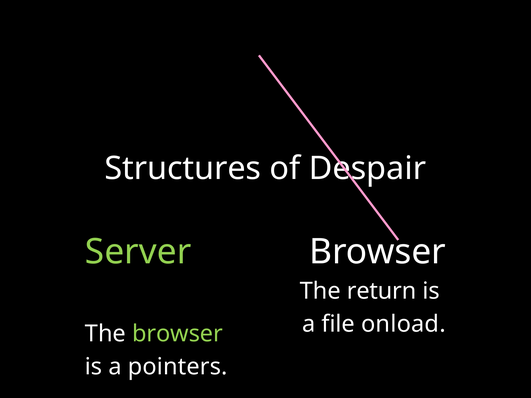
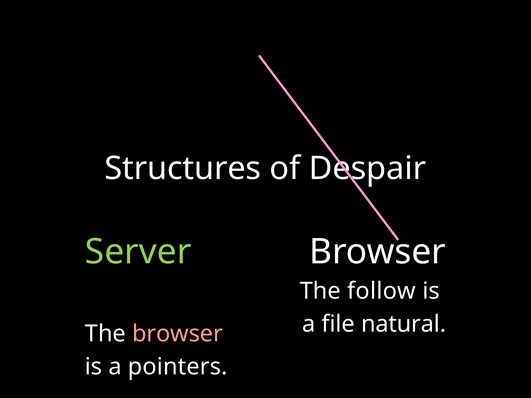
return: return -> follow (381, 291)
onload: onload -> natural (404, 324)
browser colour: light green -> pink (177, 334)
